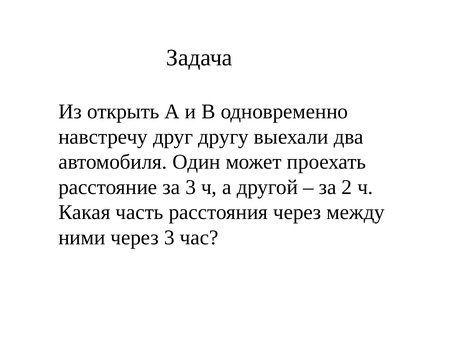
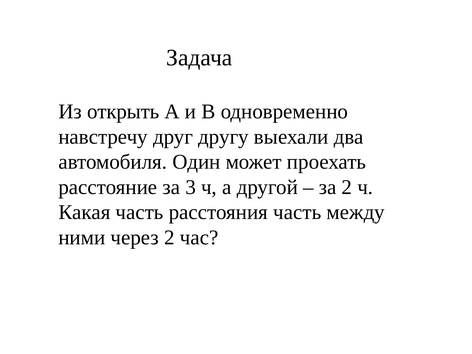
расстояния через: через -> часть (297, 212)
через 3: 3 -> 2 (169, 237)
